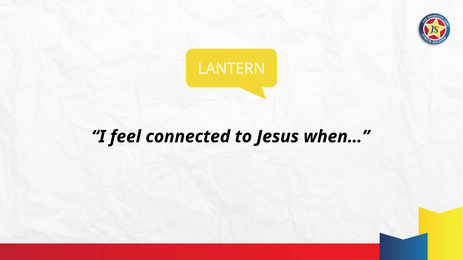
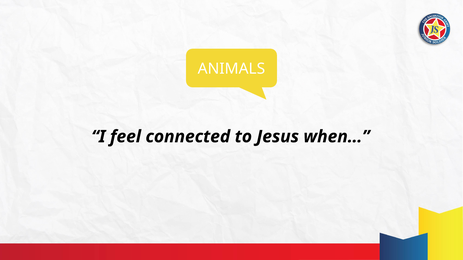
LANTERN: LANTERN -> ANIMALS (231, 69)
